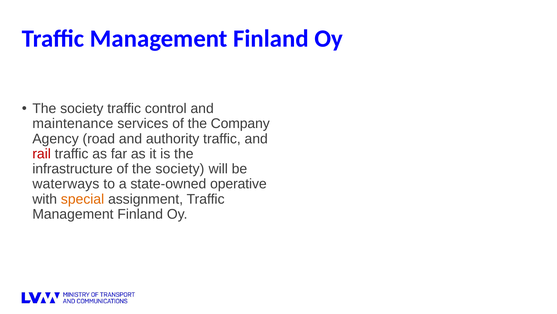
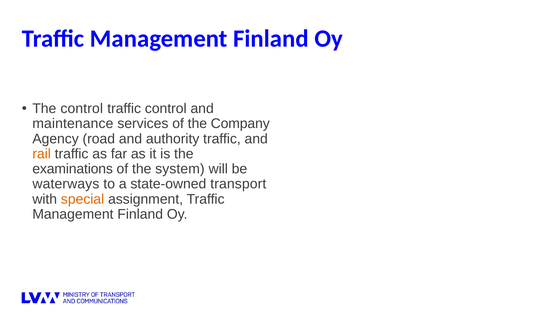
society: society -> control (82, 108)
rail colour: red -> orange (42, 154)
infrastructure: infrastructure -> examinations (73, 169)
of the society: society -> system (180, 169)
operative: operative -> transport (238, 184)
